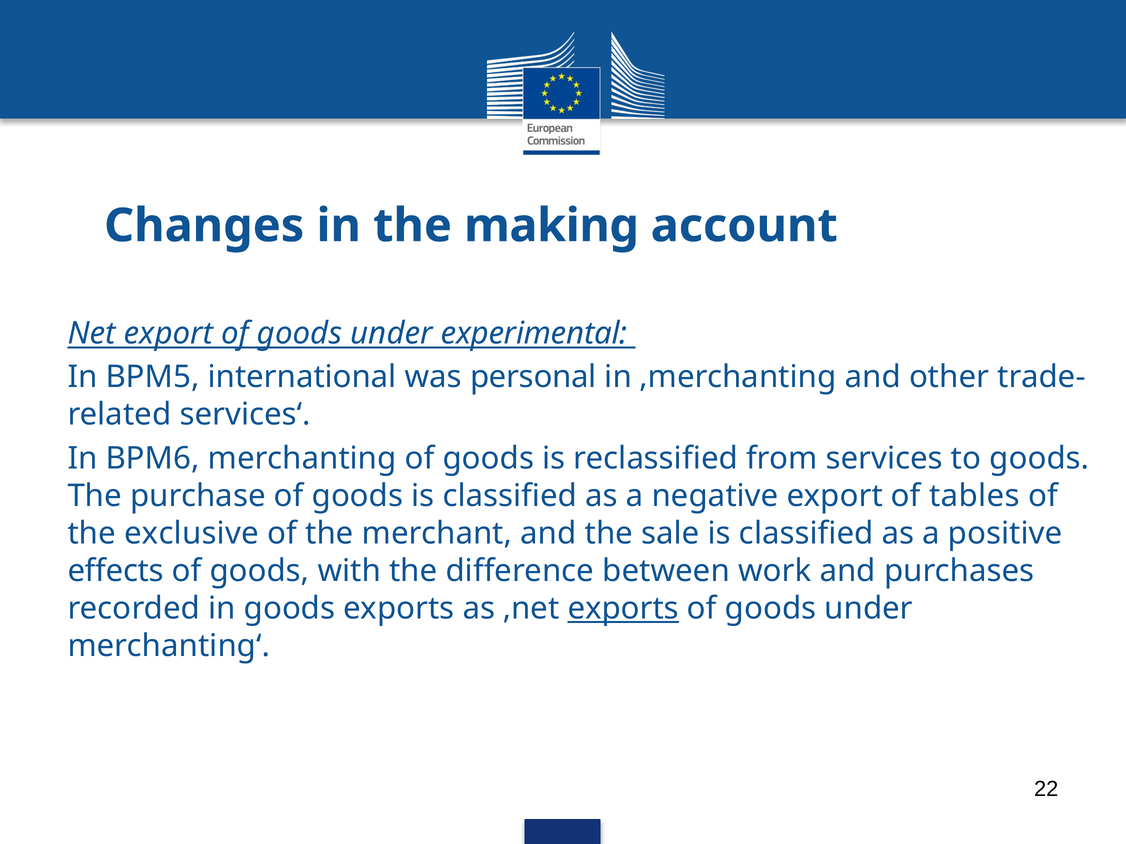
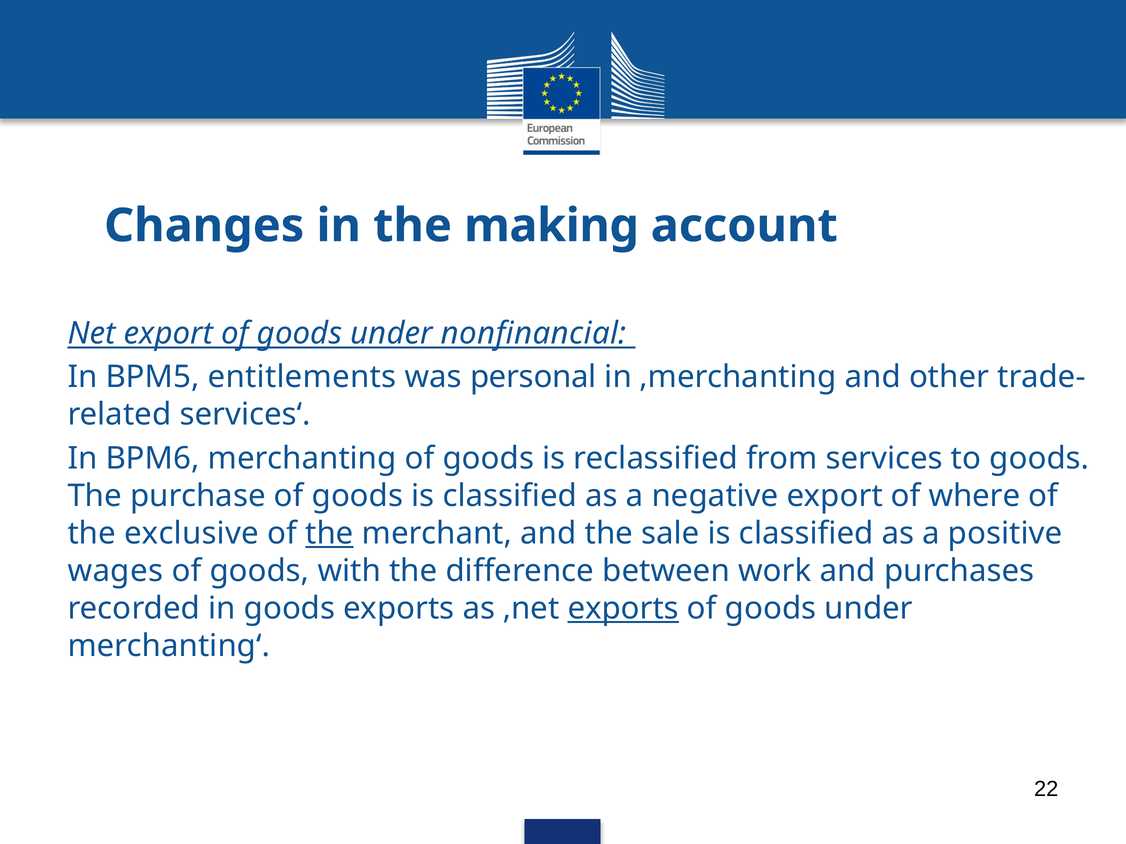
experimental: experimental -> nonfinancial (534, 334)
international: international -> entitlements (302, 377)
tables: tables -> where (975, 496)
the underline: none -> present (329, 534)
effects: effects -> wages (115, 571)
